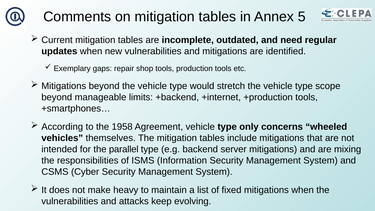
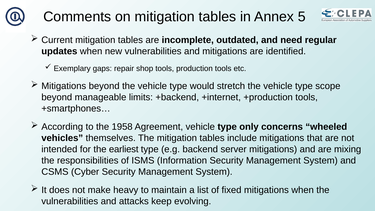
parallel: parallel -> earliest (124, 149)
